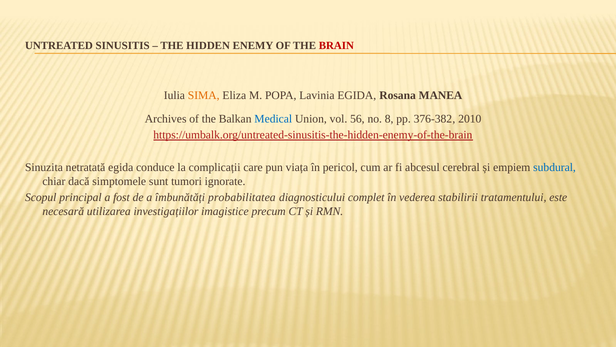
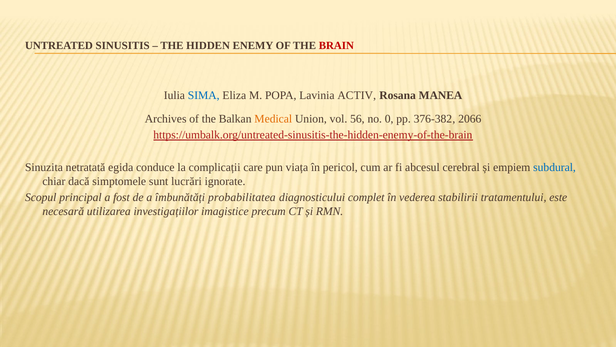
SIMA colour: orange -> blue (204, 95)
Lavinia EGIDA: EGIDA -> ACTIV (357, 95)
Medical colour: blue -> orange (273, 119)
8: 8 -> 0 (389, 119)
2010: 2010 -> 2066 (470, 119)
tumori: tumori -> lucrări (186, 181)
